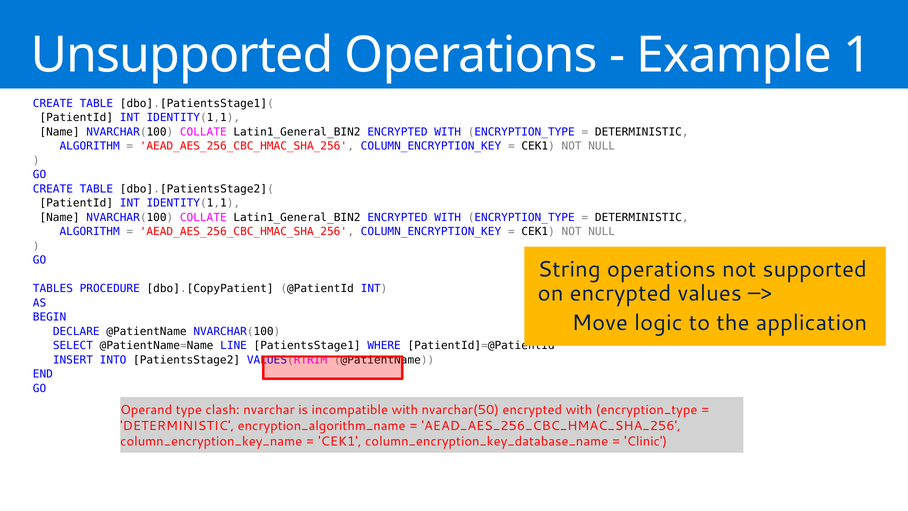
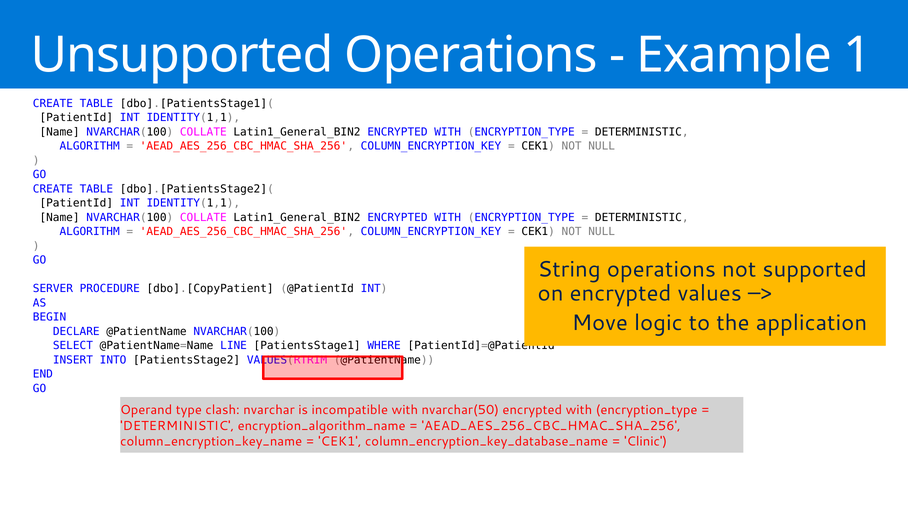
TABLES: TABLES -> SERVER (53, 289)
